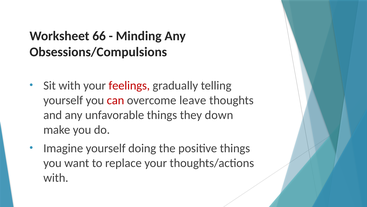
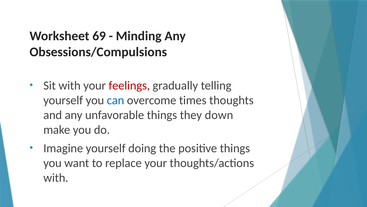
66: 66 -> 69 (99, 36)
can colour: red -> blue (115, 100)
leave: leave -> times (193, 100)
